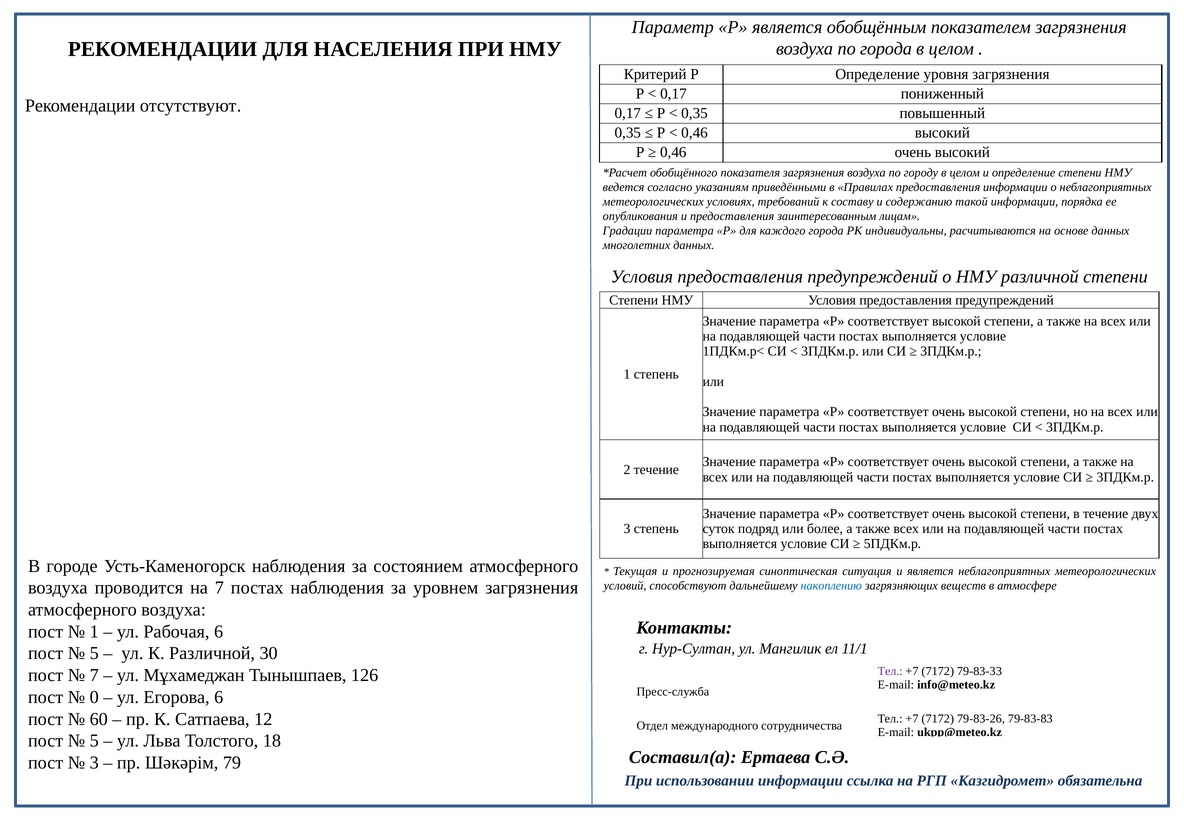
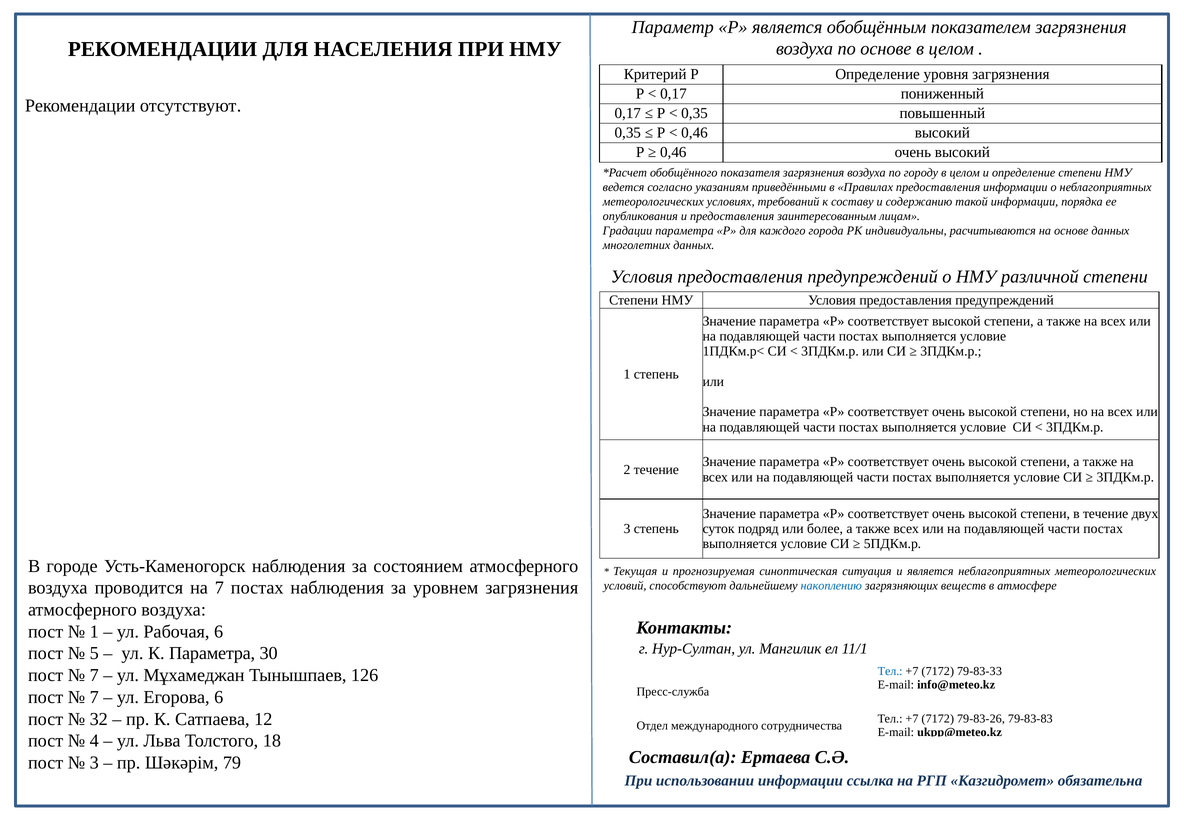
по города: города -> основе (886, 49)
К Различной: Различной -> Параметра (212, 653)
Тел colour: purple -> blue (890, 671)
0: 0 -> 7 (94, 697)
60: 60 -> 32 (99, 719)
5: 5 -> 4 (94, 741)
